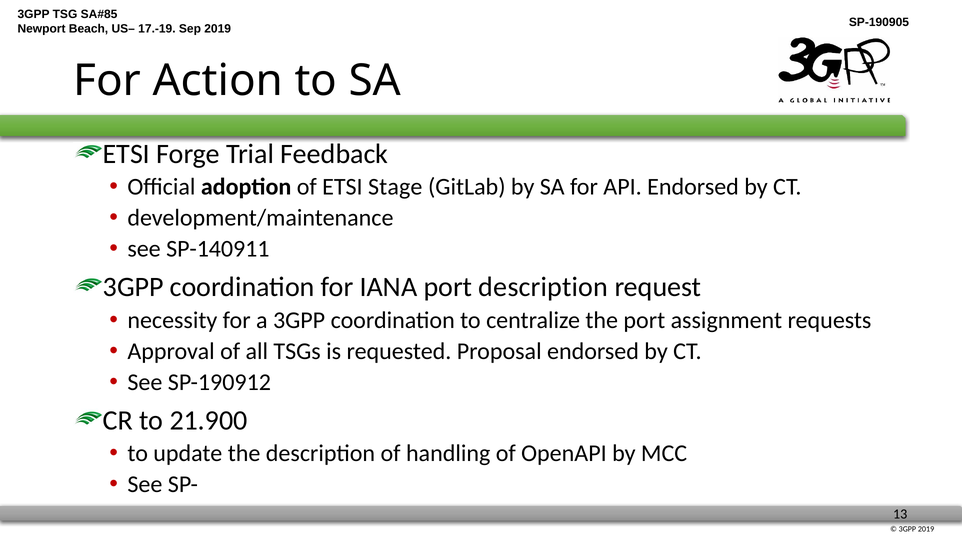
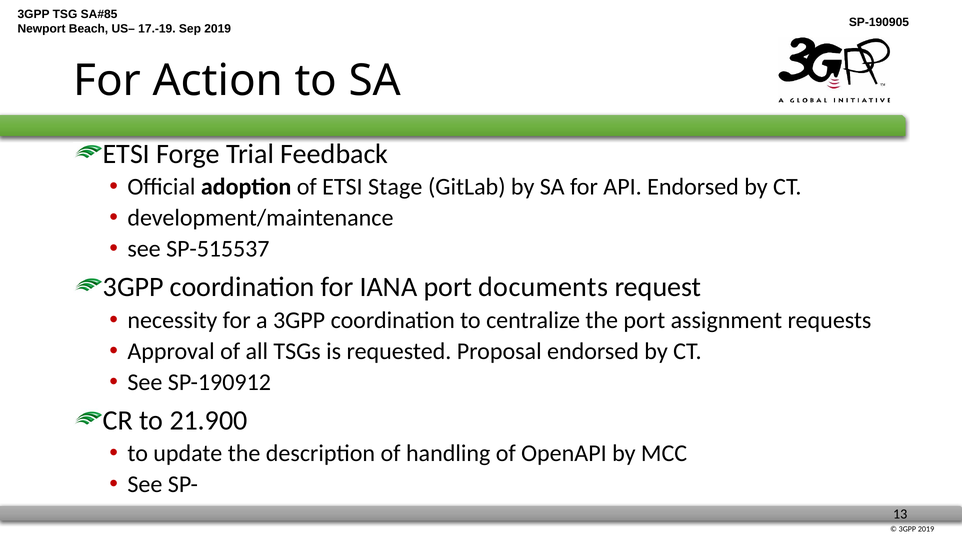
SP-140911: SP-140911 -> SP-515537 (218, 249)
port description: description -> documents (543, 287)
